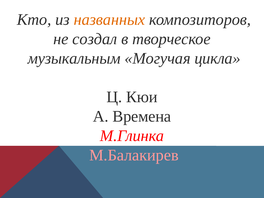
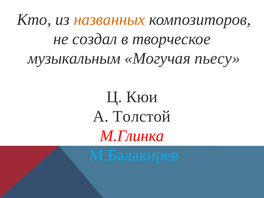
цикла: цикла -> пьесу (217, 58)
Времена: Времена -> Толстой (142, 116)
М.Балакирев colour: pink -> light blue (134, 155)
